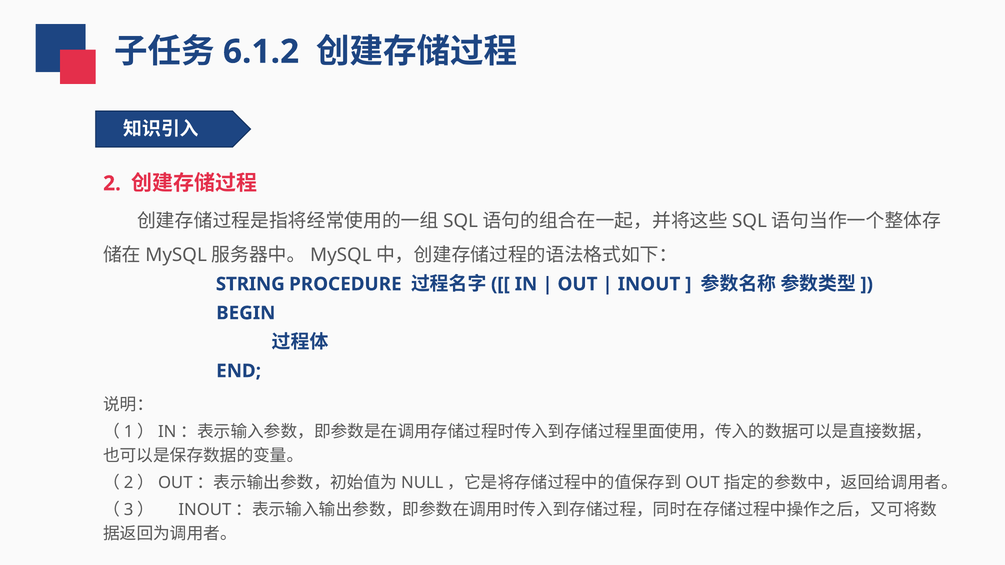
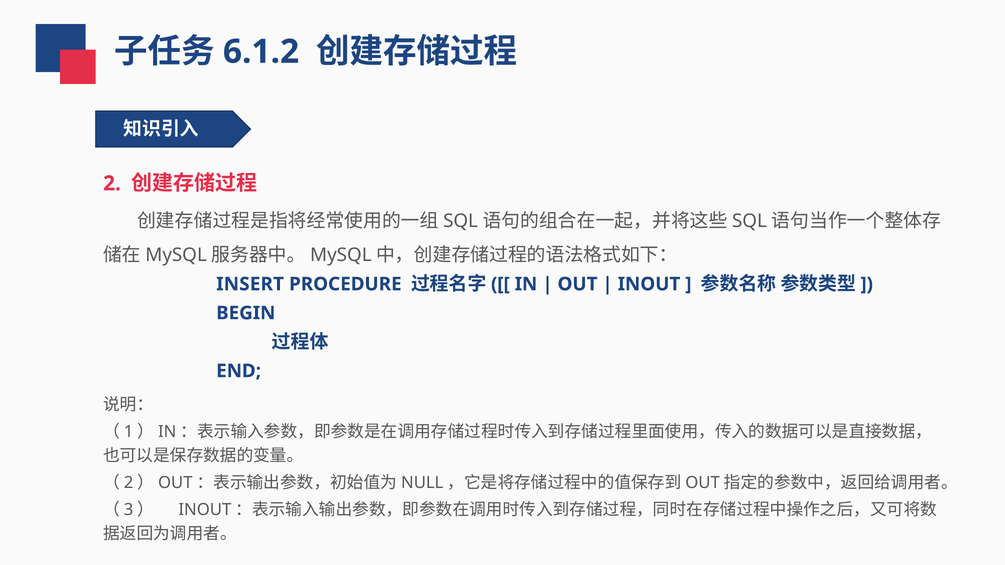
STRING: STRING -> INSERT (250, 284)
